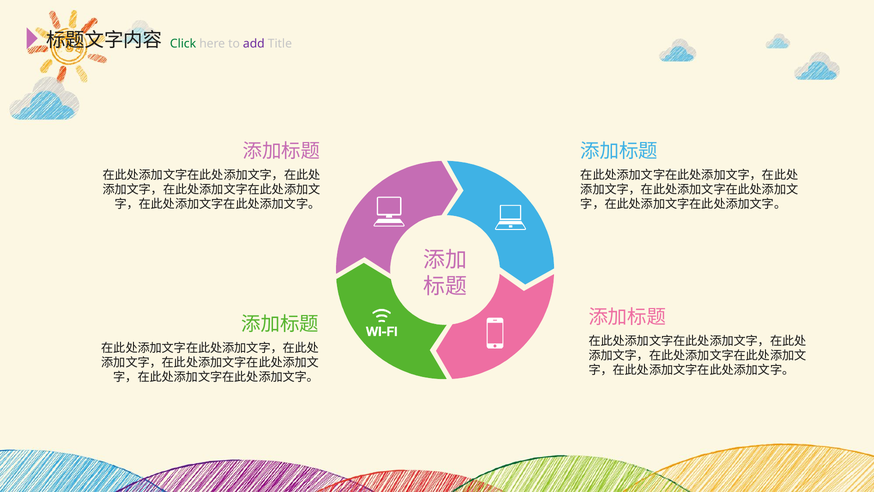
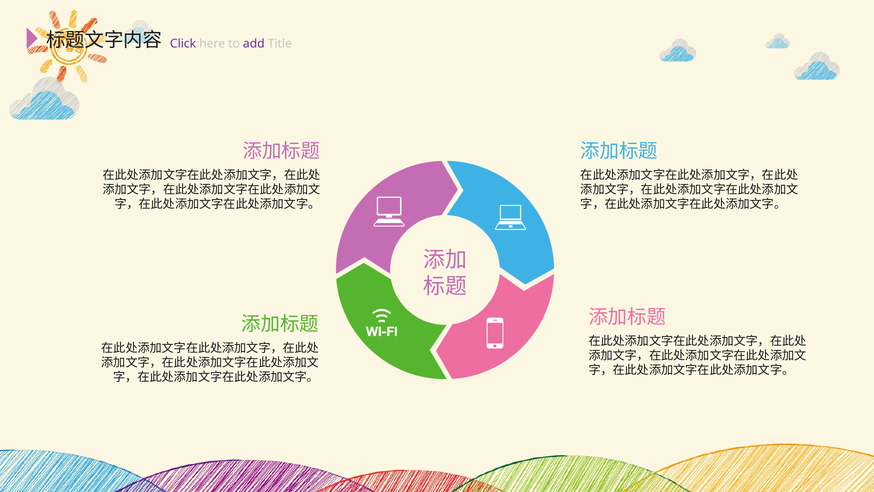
Click colour: green -> purple (183, 44)
